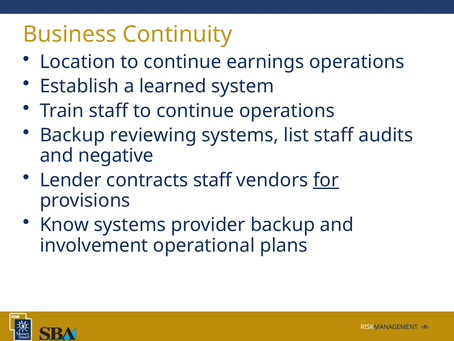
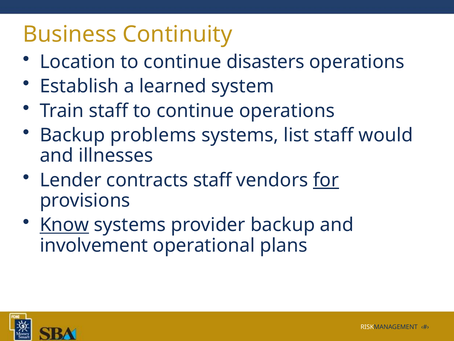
earnings: earnings -> disasters (265, 62)
reviewing: reviewing -> problems (153, 135)
audits: audits -> would (386, 135)
negative: negative -> illnesses (116, 155)
Know underline: none -> present (64, 225)
